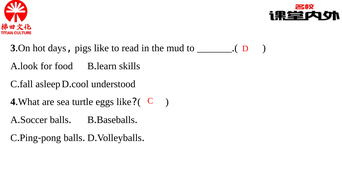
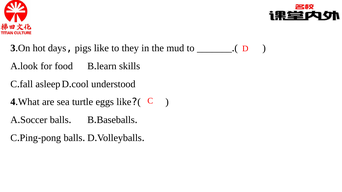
read: read -> they (130, 48)
